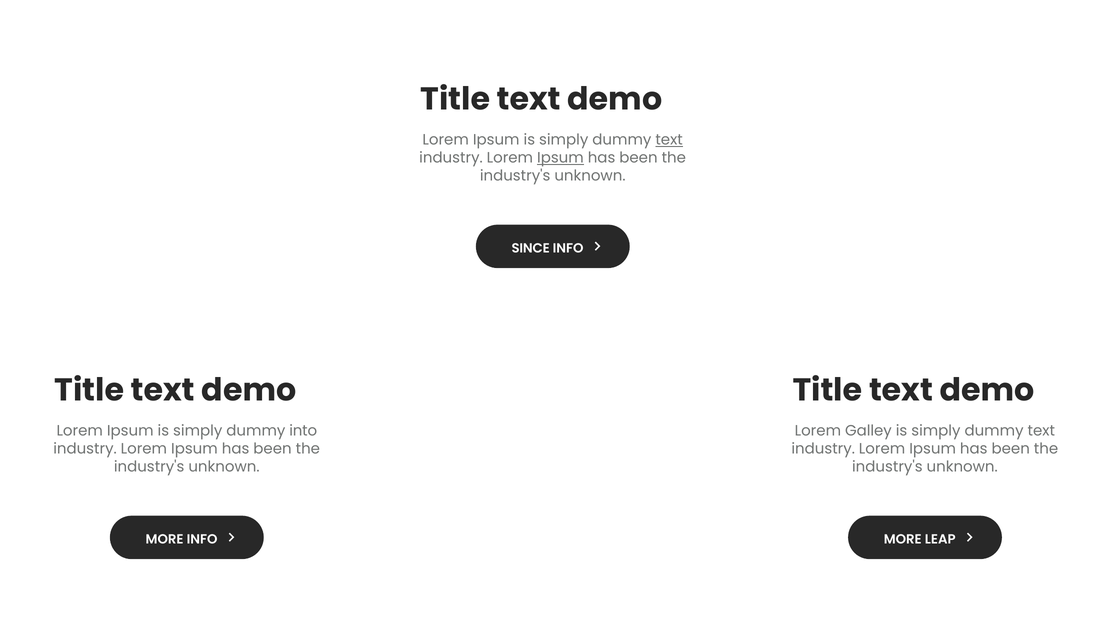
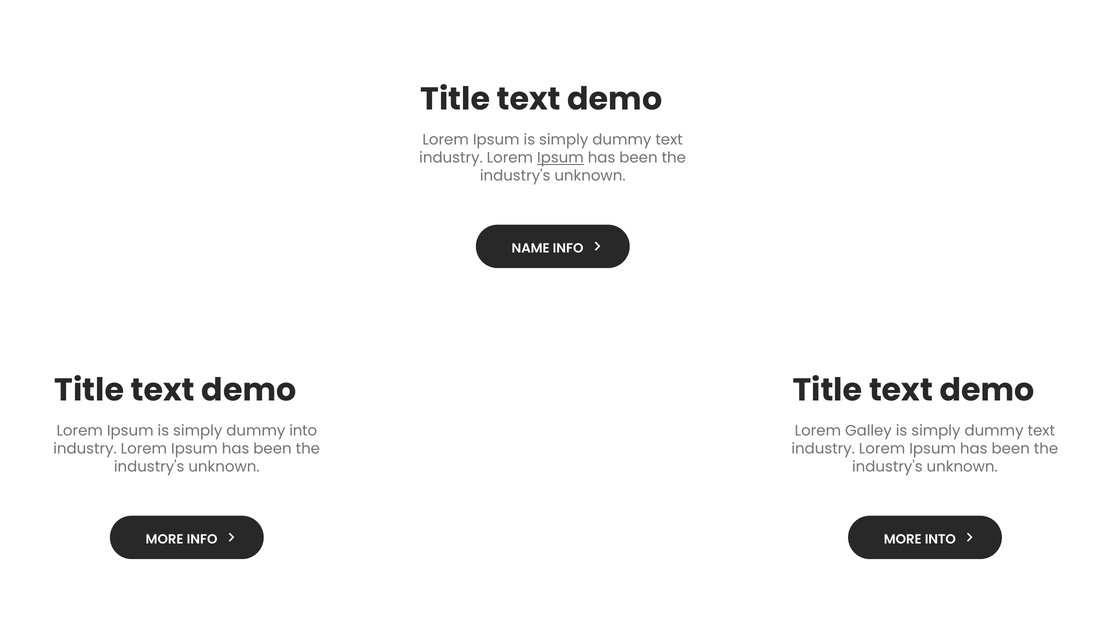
text underline: present -> none (669, 140)
SINCE: SINCE -> NAME (531, 248)
MORE LEAP: LEAP -> INTO (940, 539)
